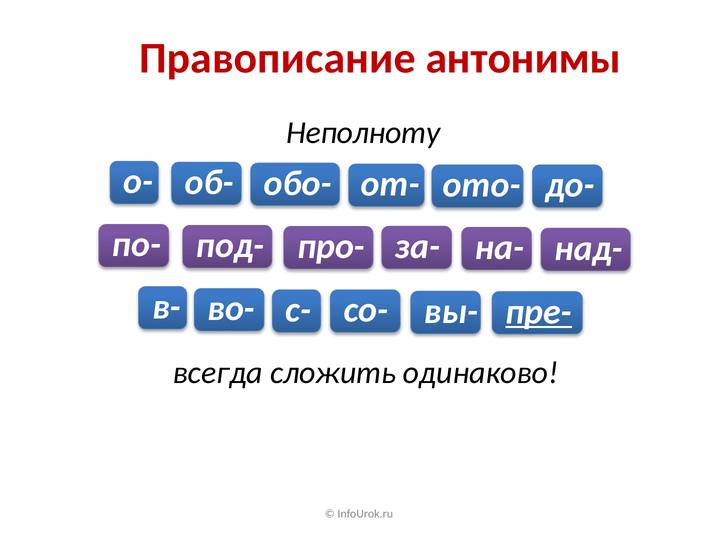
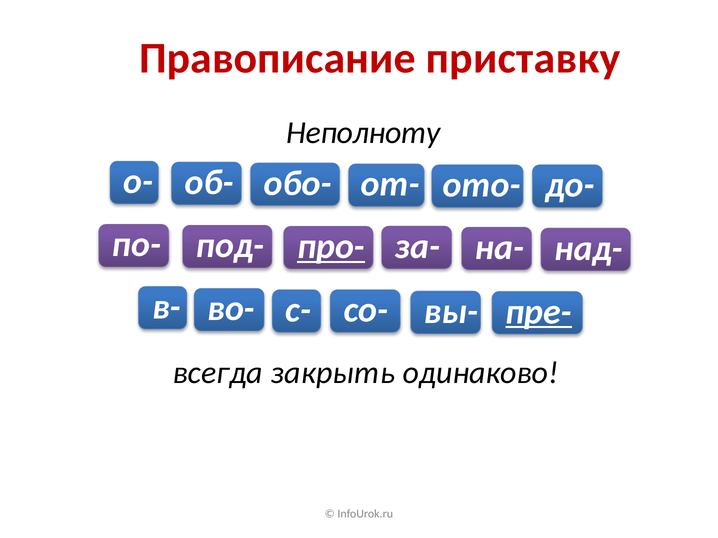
антонимы: антонимы -> приставку (523, 58)
про- underline: none -> present (331, 247)
сложить: сложить -> закрыть (333, 373)
